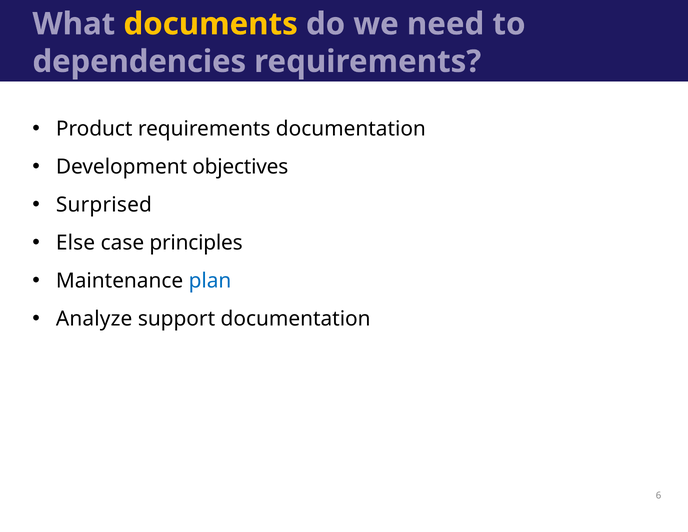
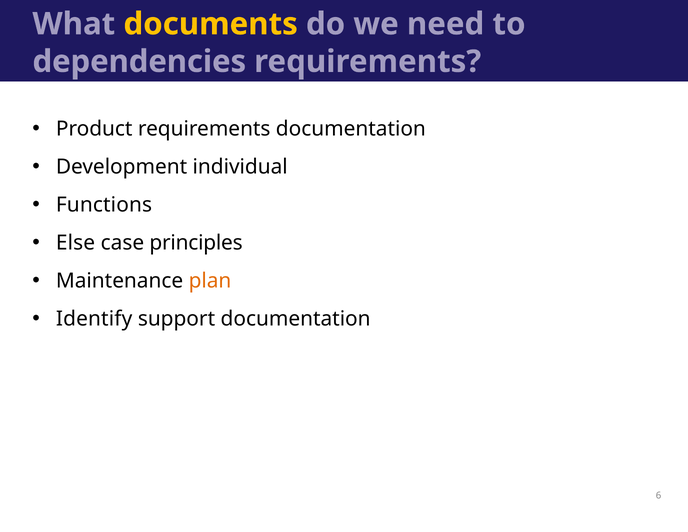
objectives: objectives -> individual (240, 167)
Surprised: Surprised -> Functions (104, 205)
plan colour: blue -> orange (210, 281)
Analyze: Analyze -> Identify (94, 319)
